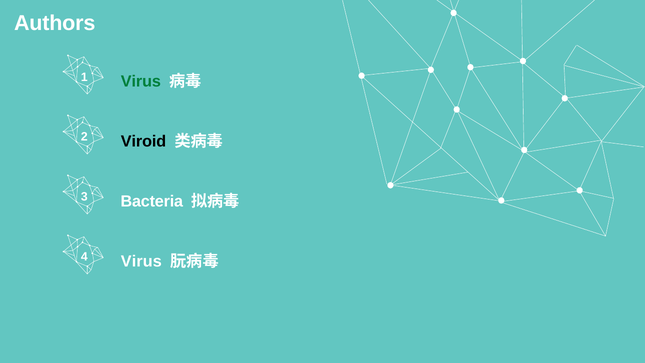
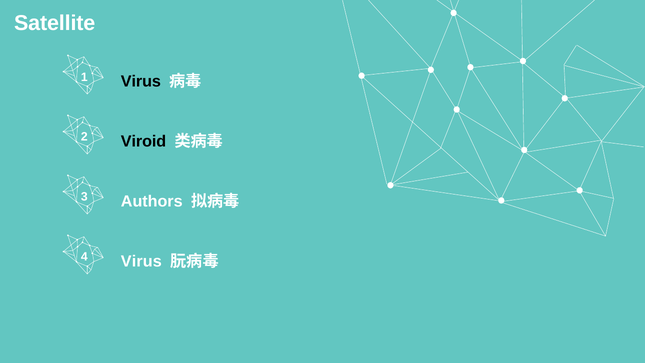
Authors: Authors -> Satellite (55, 23)
Virus colour: green -> black (141, 82)
Bacteria: Bacteria -> Authors (152, 201)
